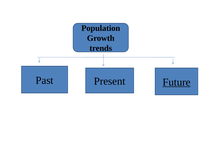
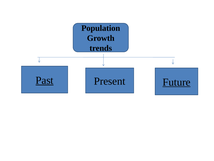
Past underline: none -> present (45, 80)
